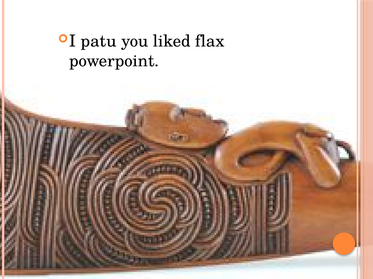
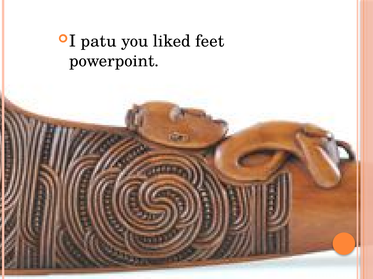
flax: flax -> feet (210, 41)
